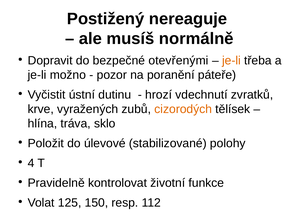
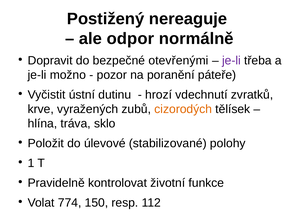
musíš: musíš -> odpor (130, 39)
je-li colour: orange -> purple (231, 61)
4: 4 -> 1 (31, 163)
125: 125 -> 774 (70, 203)
